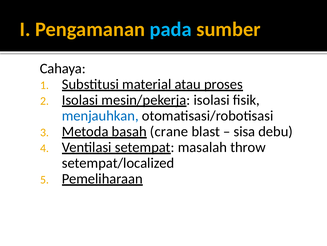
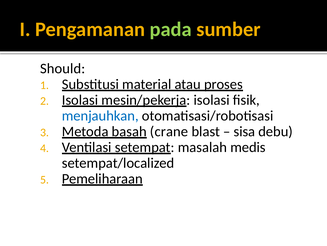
pada colour: light blue -> light green (171, 29)
Cahaya: Cahaya -> Should (63, 68)
throw: throw -> medis (248, 147)
